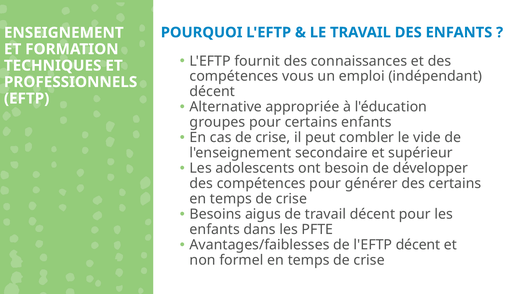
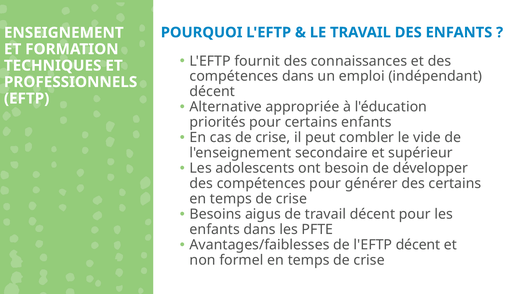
compétences vous: vous -> dans (298, 76)
groupes: groupes -> priorités (218, 122)
